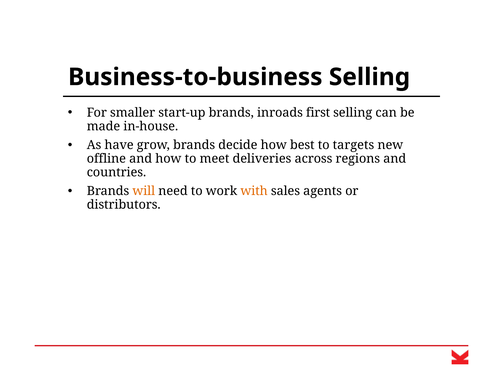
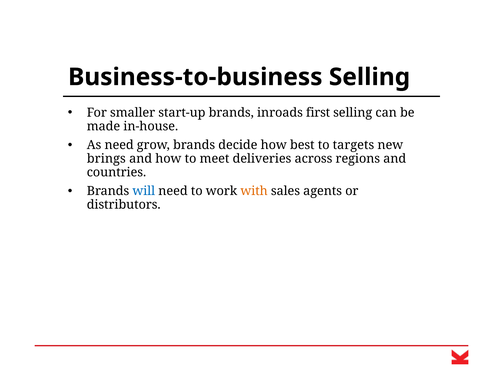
As have: have -> need (119, 145)
offline: offline -> brings (106, 159)
will colour: orange -> blue (144, 191)
